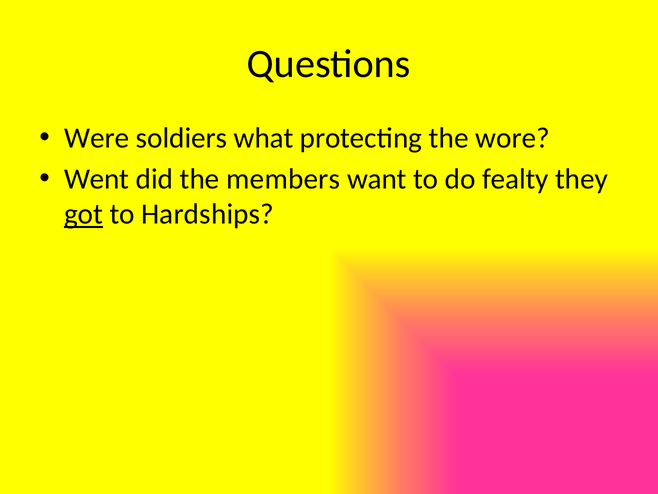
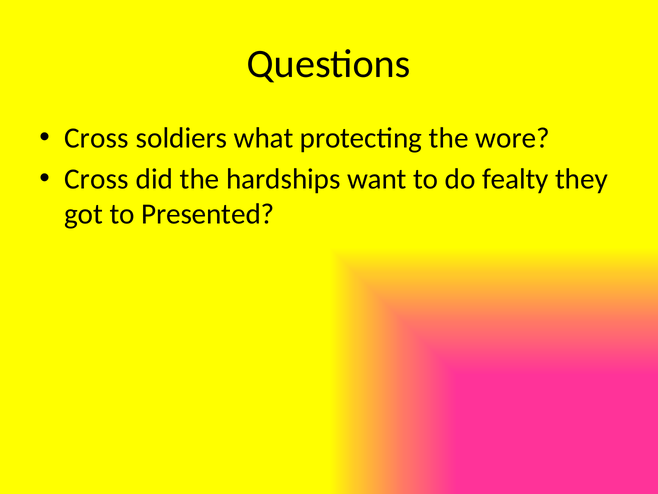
Were: Were -> Cross (97, 138)
Went: Went -> Cross (97, 179)
members: members -> hardships (283, 179)
got underline: present -> none (84, 214)
Hardships: Hardships -> Presented (208, 214)
